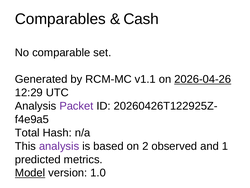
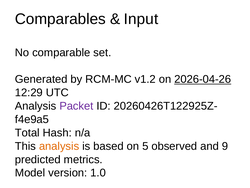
Cash: Cash -> Input (141, 19)
v1.1: v1.1 -> v1.2 (145, 79)
analysis colour: purple -> orange (59, 146)
2: 2 -> 5 (145, 146)
1: 1 -> 9 (225, 146)
Model underline: present -> none (30, 172)
